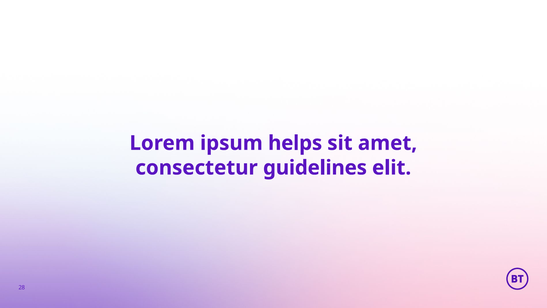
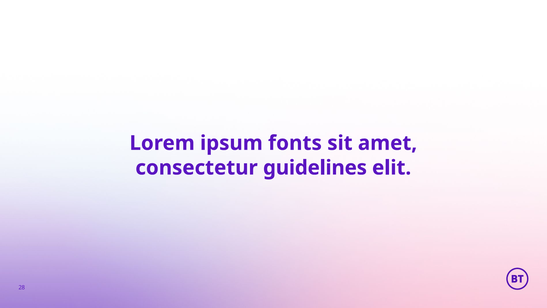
helps: helps -> fonts (295, 143)
